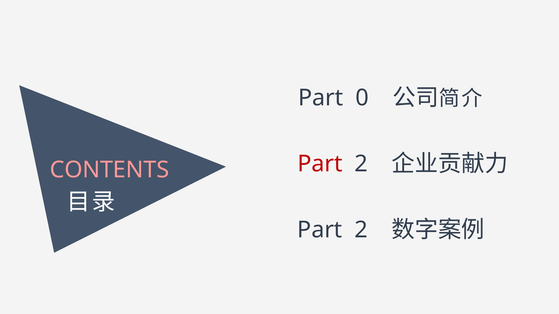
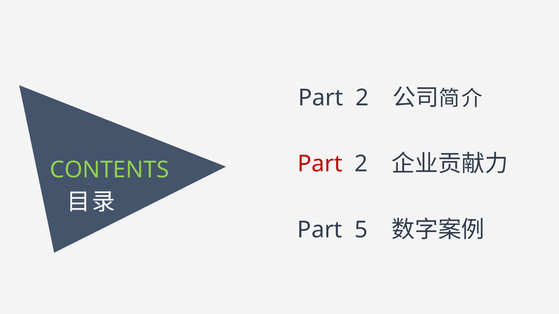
0: 0 -> 2 (362, 98)
CONTENTS colour: pink -> light green (109, 170)
2: 2 -> 5 (361, 230)
